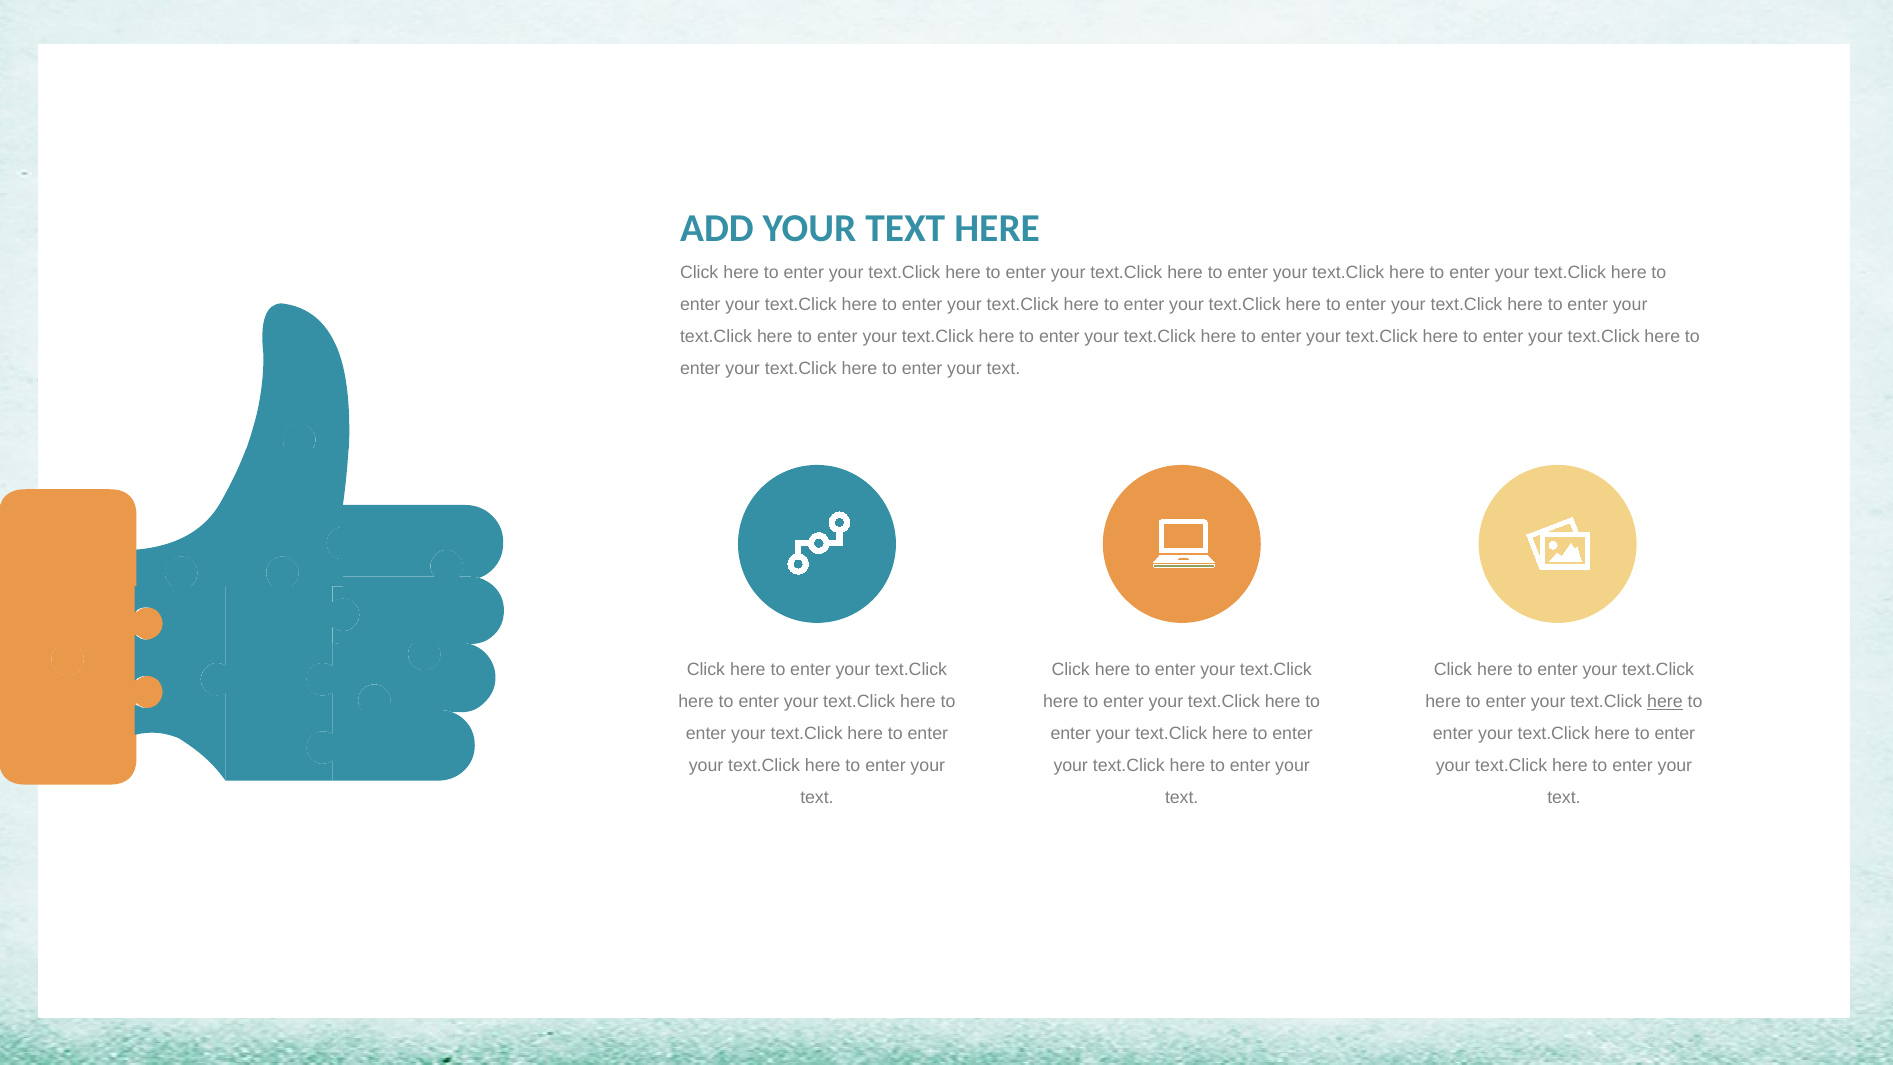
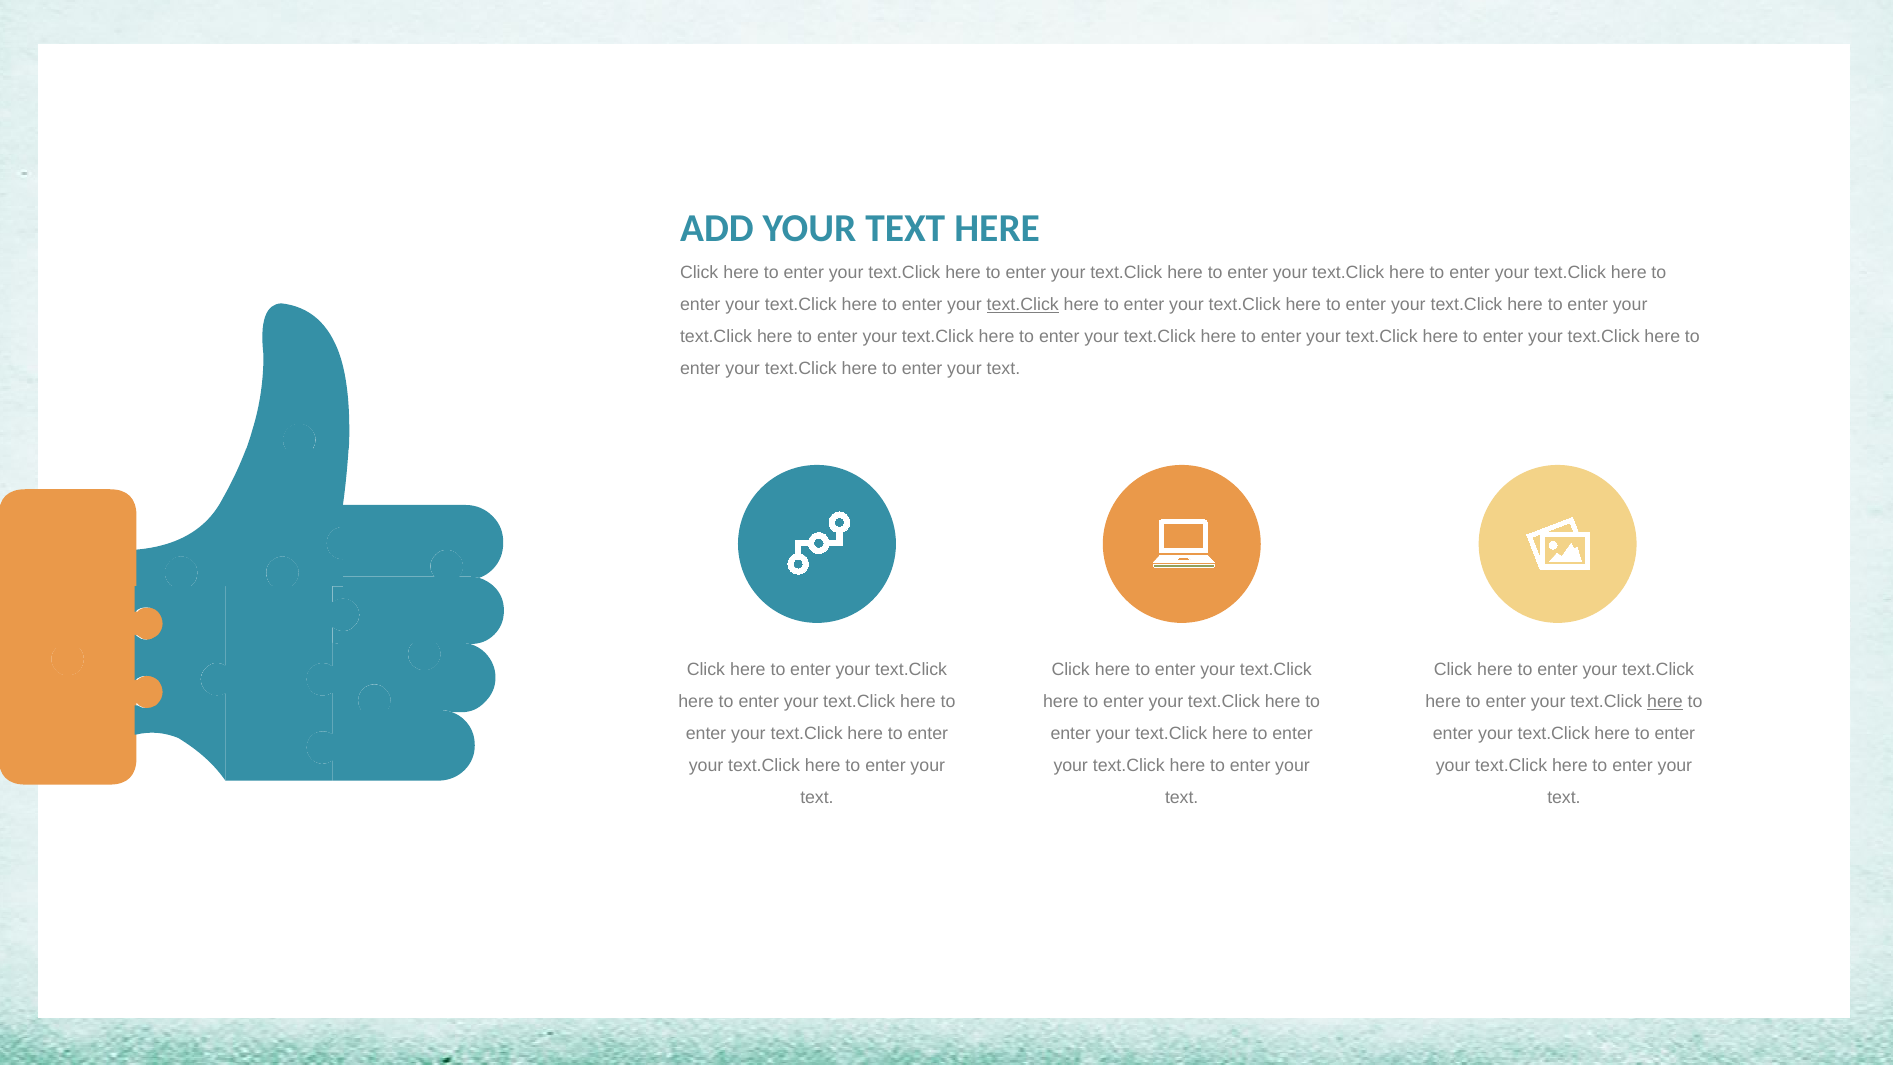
text.Click underline: none -> present (1023, 304)
